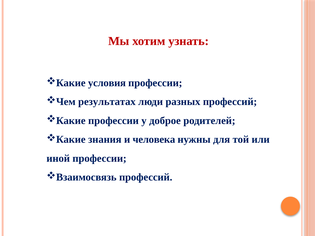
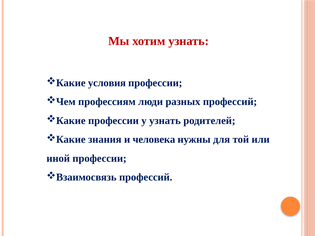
результатах: результатах -> профессиям (107, 102)
у доброе: доброе -> узнать (165, 121)
